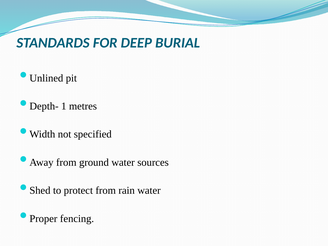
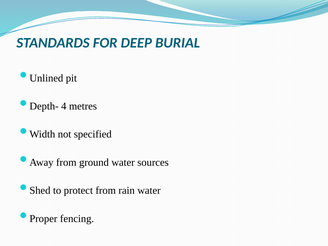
1: 1 -> 4 (64, 106)
